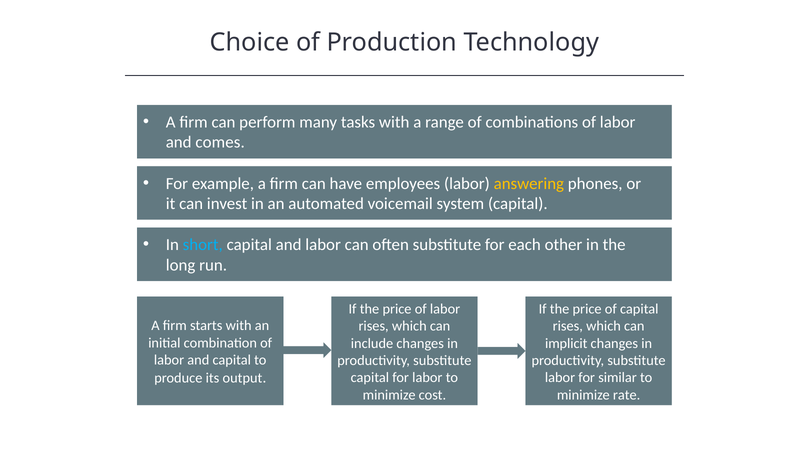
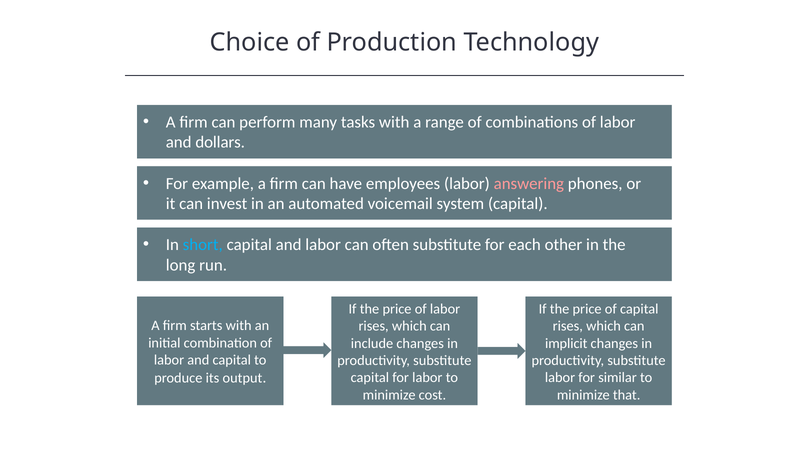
comes: comes -> dollars (220, 142)
answering colour: yellow -> pink (529, 184)
rate: rate -> that (627, 395)
